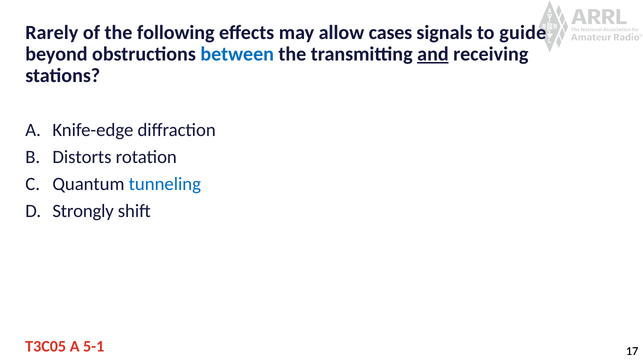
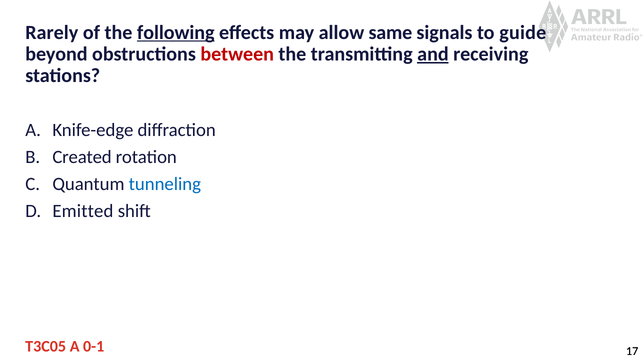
following underline: none -> present (176, 32)
cases: cases -> same (390, 32)
between colour: blue -> red (237, 54)
Distorts: Distorts -> Created (82, 157)
Strongly: Strongly -> Emitted (83, 211)
5-1: 5-1 -> 0-1 (94, 346)
